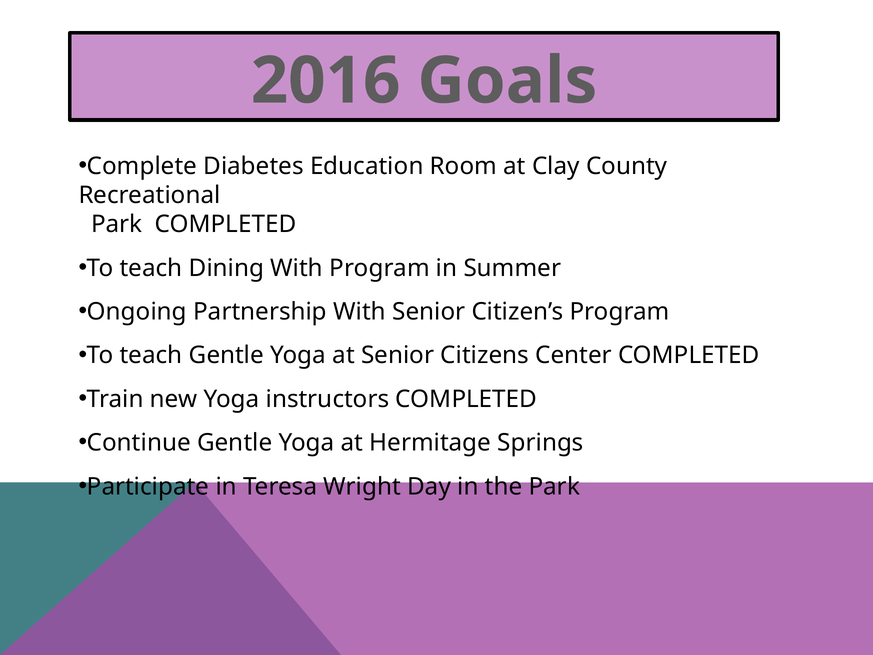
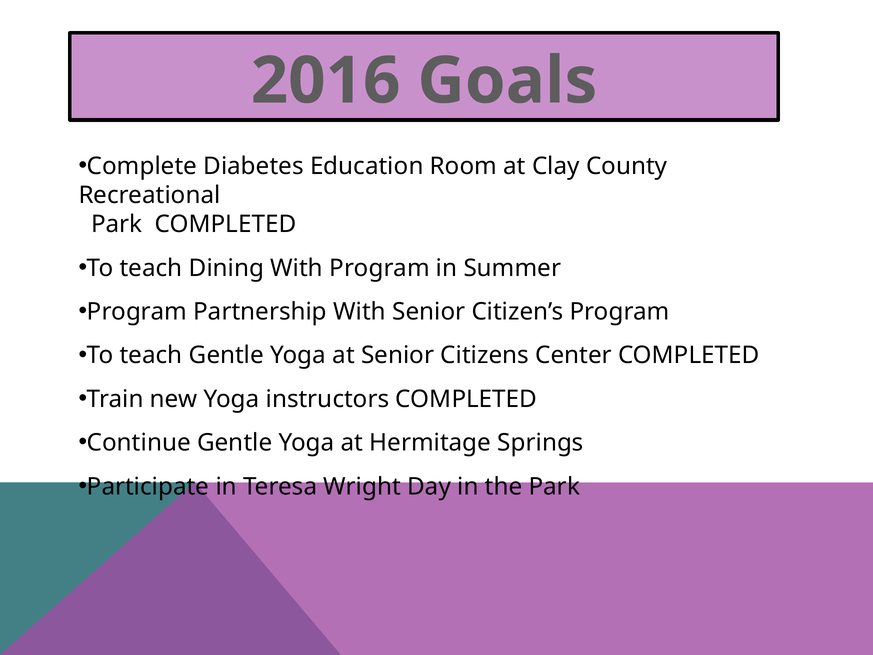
Ongoing: Ongoing -> Program (137, 312)
